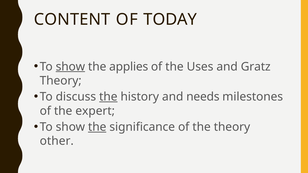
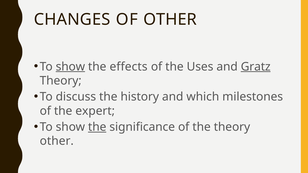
CONTENT: CONTENT -> CHANGES (72, 20)
OF TODAY: TODAY -> OTHER (170, 20)
applies: applies -> effects (129, 67)
Gratz underline: none -> present (256, 67)
the underline: present -> none (108, 97)
needs: needs -> which (203, 97)
